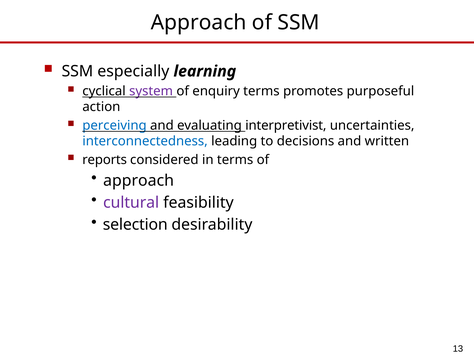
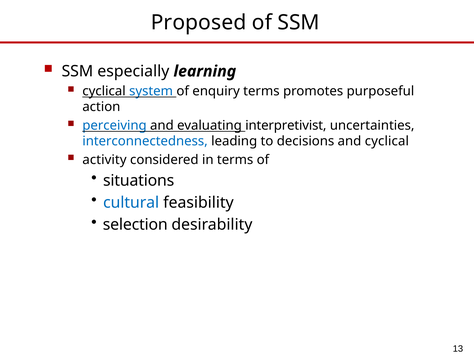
Approach: Approach -> Proposed (199, 22)
system colour: purple -> blue (151, 91)
and written: written -> cyclical (387, 141)
reports: reports -> activity (104, 159)
approach: approach -> situations (139, 180)
cultural colour: purple -> blue (131, 202)
